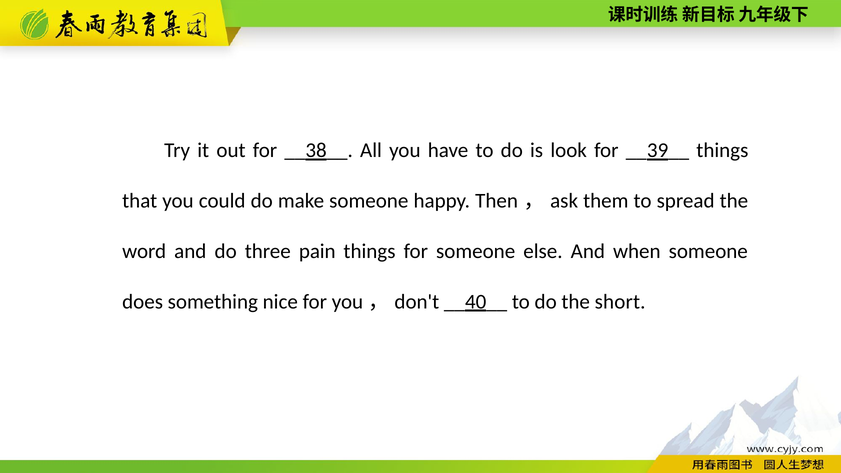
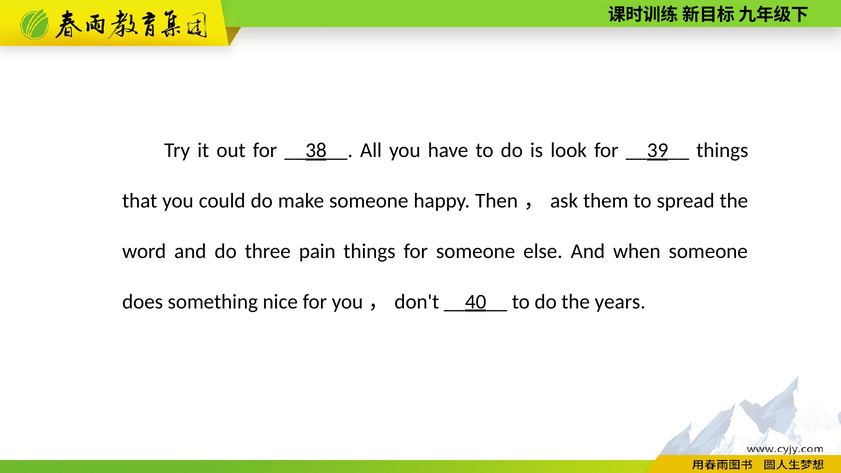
short: short -> years (620, 302)
